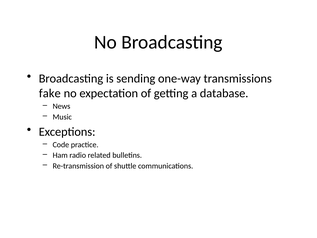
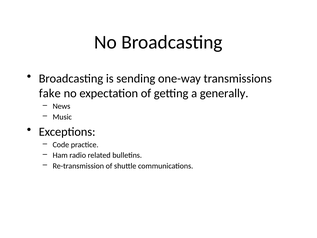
database: database -> generally (224, 93)
